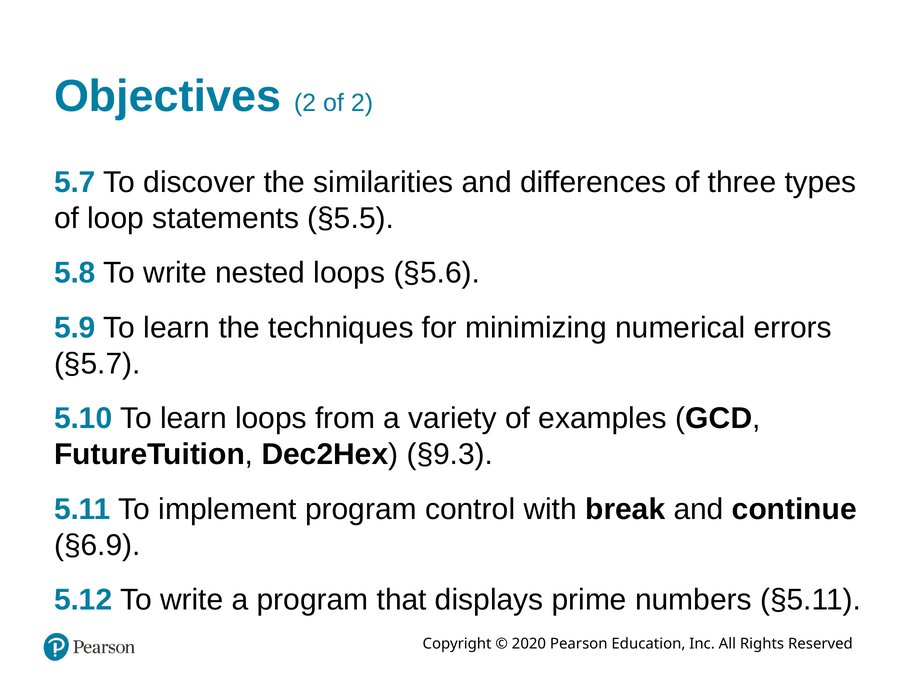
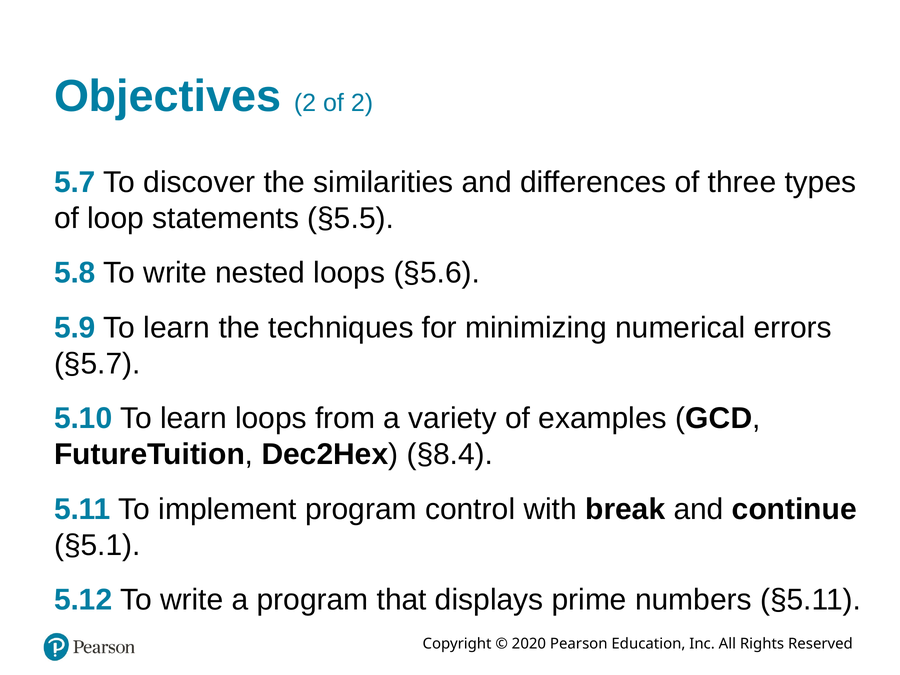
§9.3: §9.3 -> §8.4 (450, 454)
§6.9: §6.9 -> §5.1 (97, 545)
